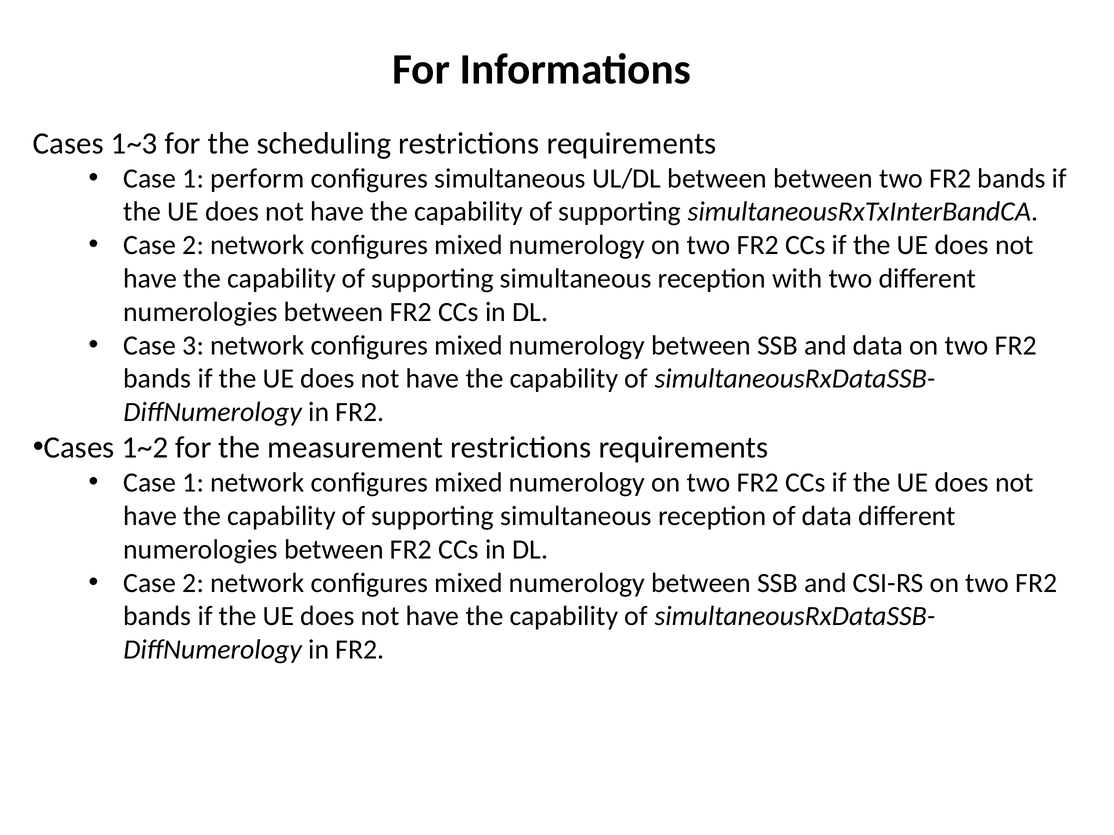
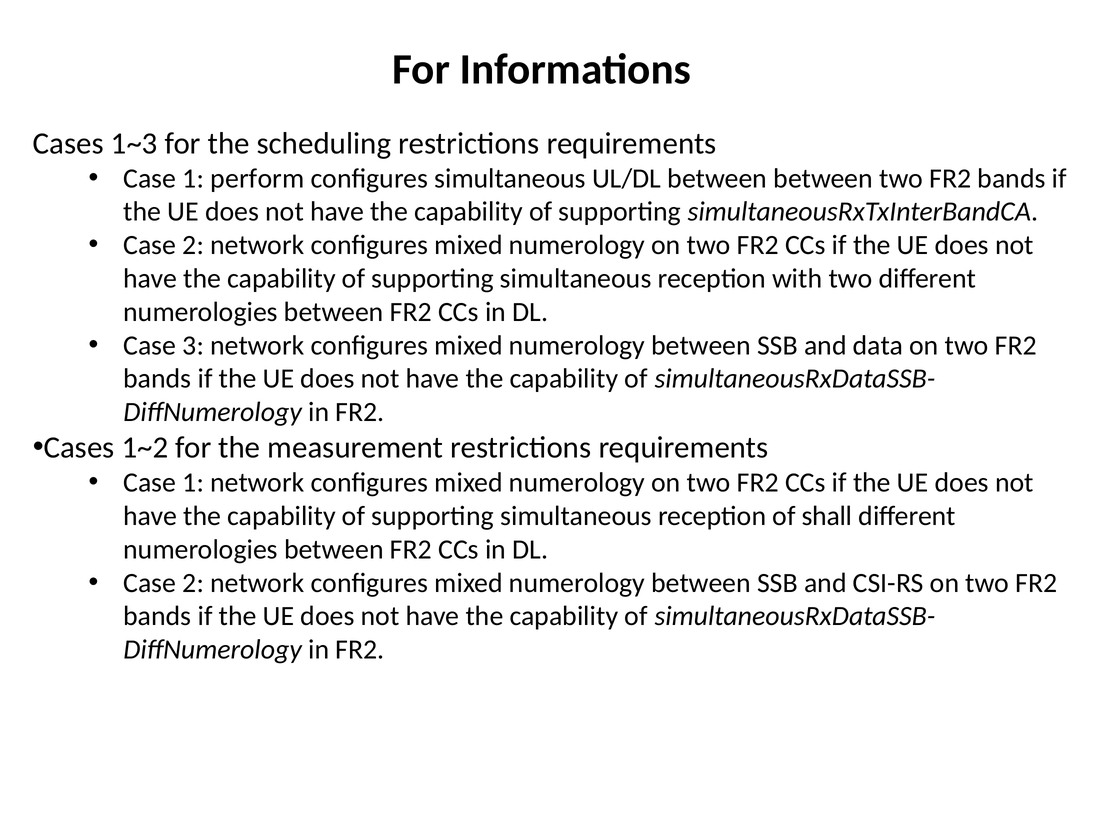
of data: data -> shall (827, 516)
